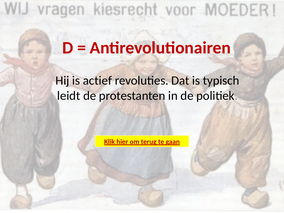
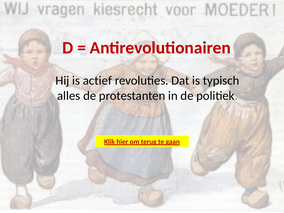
leidt: leidt -> alles (69, 96)
